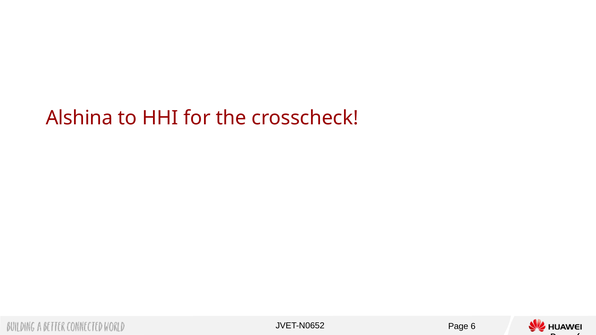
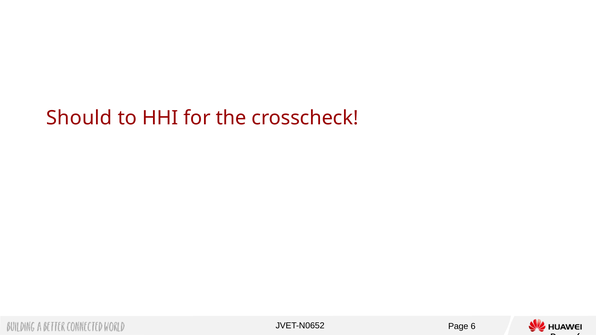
Alshina: Alshina -> Should (79, 118)
